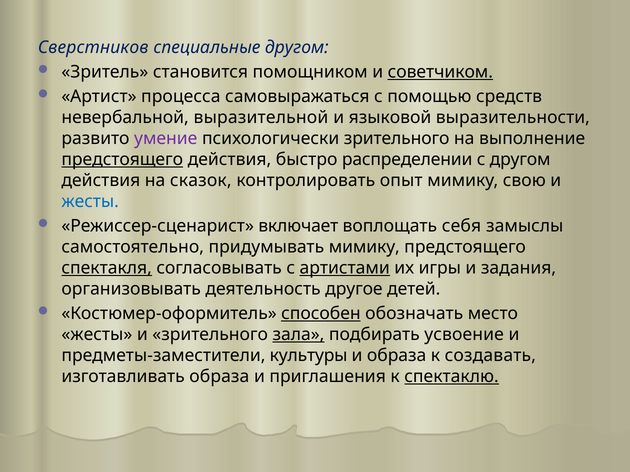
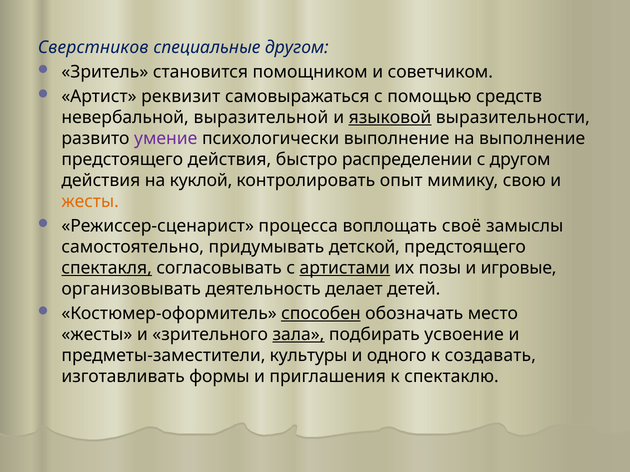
советчиком underline: present -> none (440, 72)
процесса: процесса -> реквизит (181, 97)
языковой underline: none -> present (390, 118)
психологически зрительного: зрительного -> выполнение (397, 139)
предстоящего underline: present -> none (122, 160)
сказок: сказок -> куклой (201, 181)
жесты colour: blue -> orange (90, 202)
включает: включает -> процесса (298, 226)
себя: себя -> своё (462, 226)
придумывать мимику: мимику -> детской (364, 247)
игры: игры -> позы (440, 268)
задания: задания -> игровые (519, 268)
другое: другое -> делает (354, 289)
и образа: образа -> одного (397, 356)
изготавливать образа: образа -> формы (219, 377)
спектаклю underline: present -> none (452, 377)
